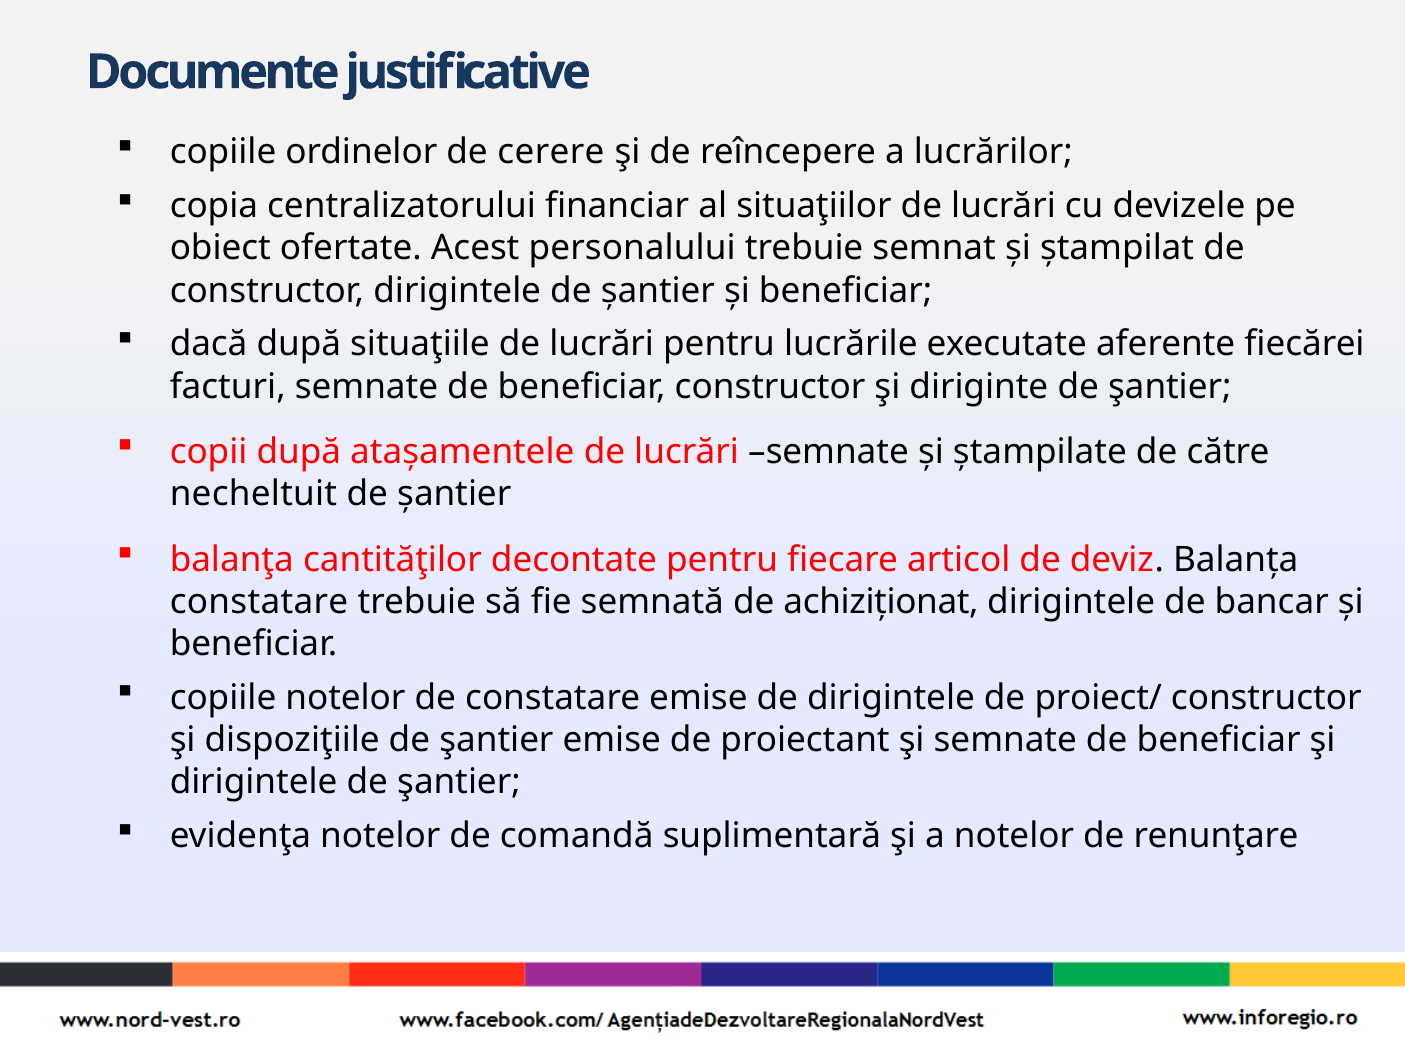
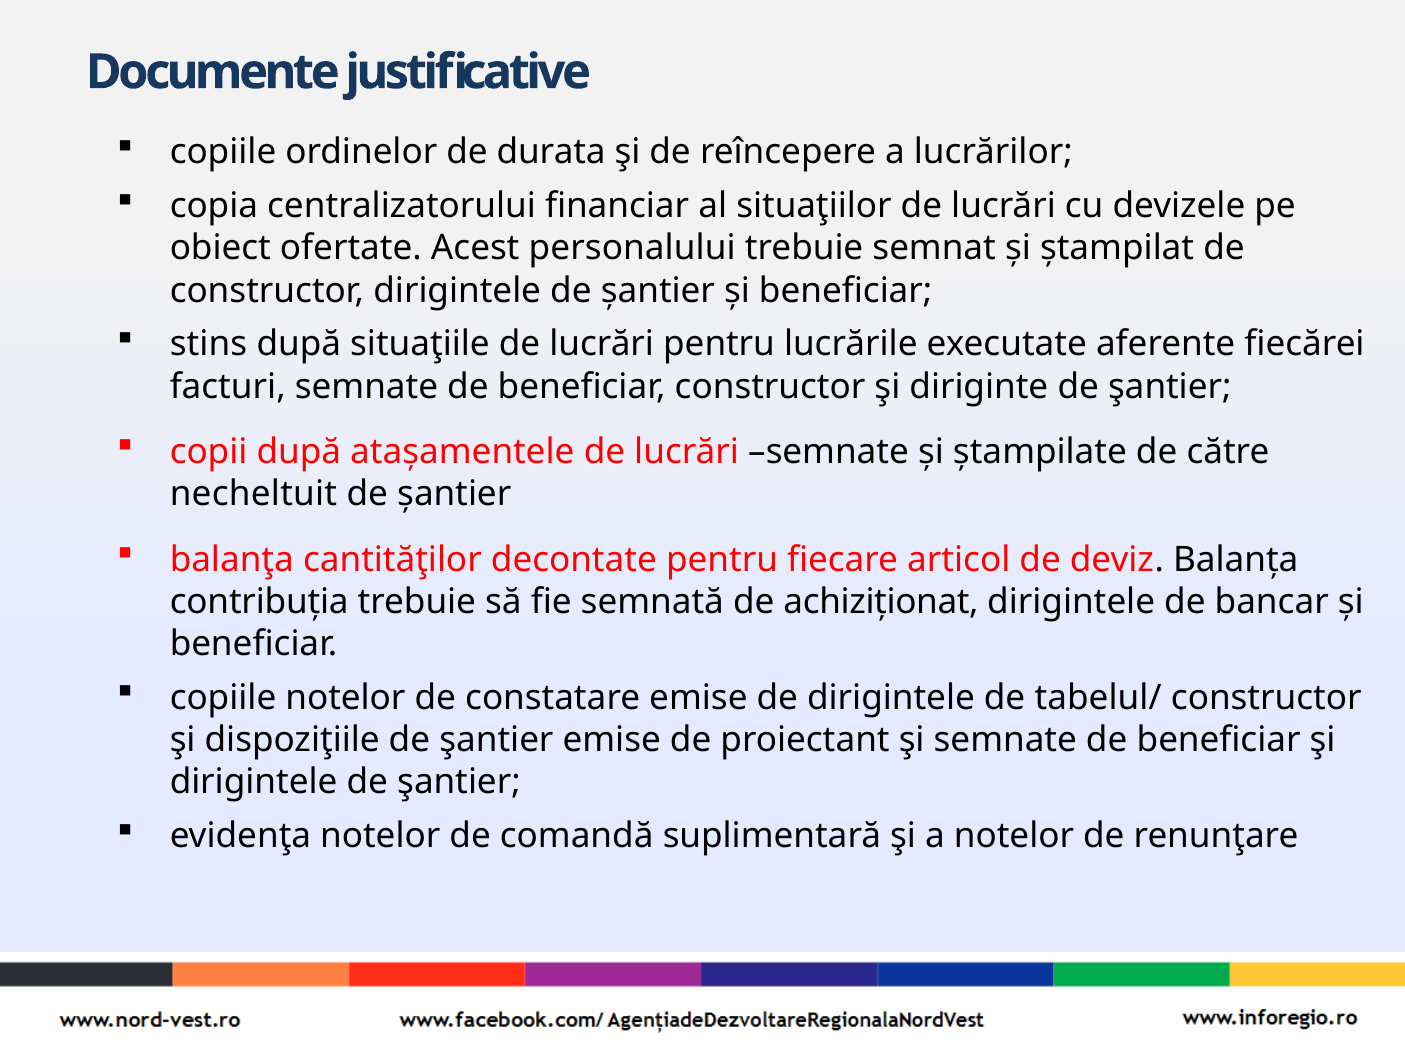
cerere: cerere -> durata (551, 152)
dacă: dacă -> stins (209, 344)
constatare: constatare -> contribuția (259, 602)
proiect/: proiect/ -> tabelul/ (1098, 698)
